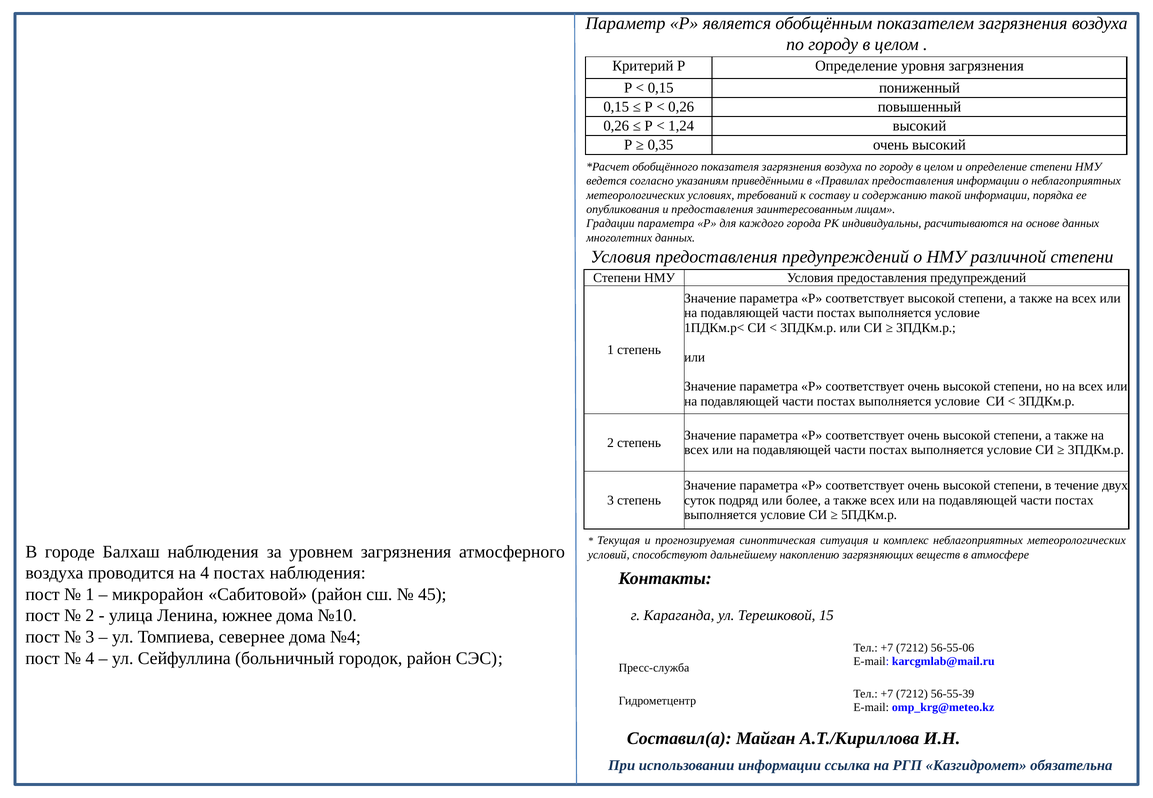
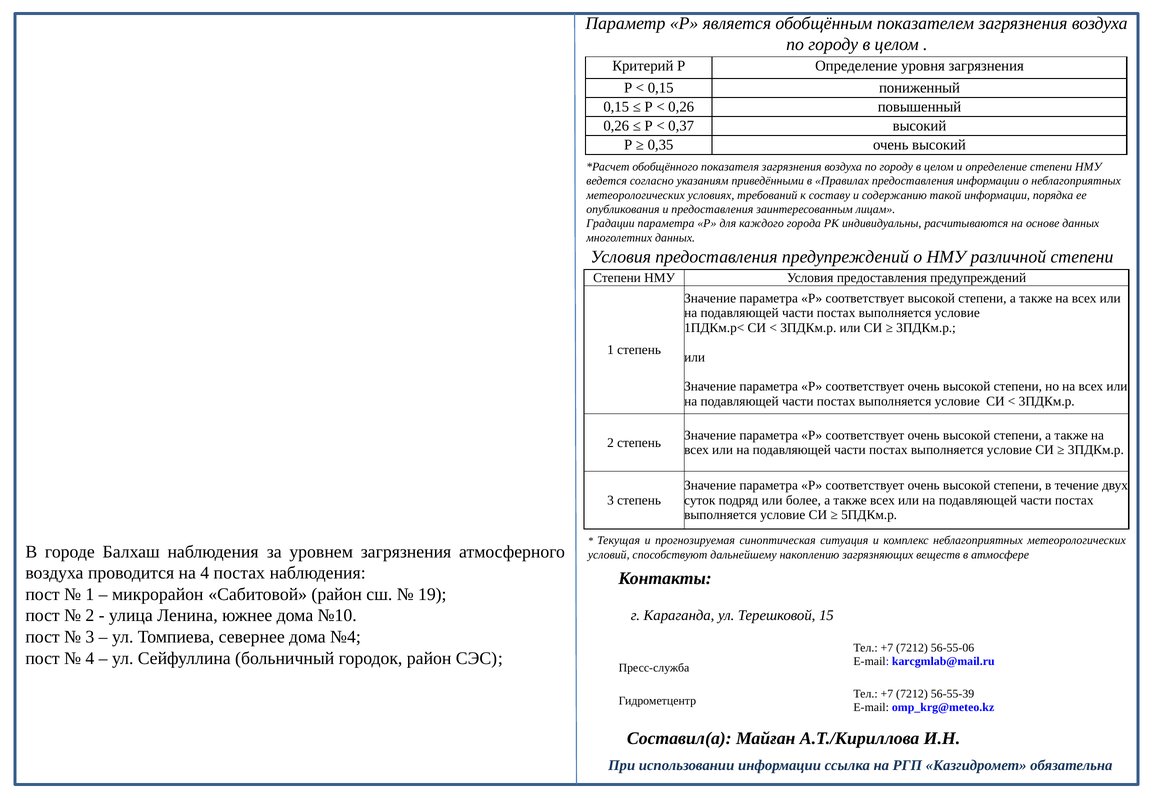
1,24: 1,24 -> 0,37 (681, 126)
45: 45 -> 19 (432, 595)
